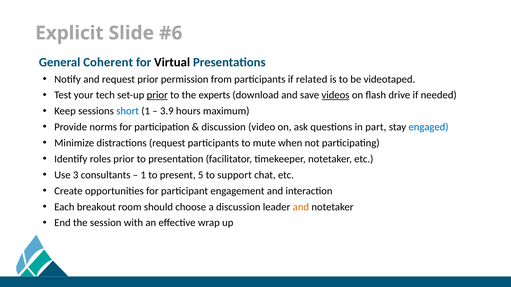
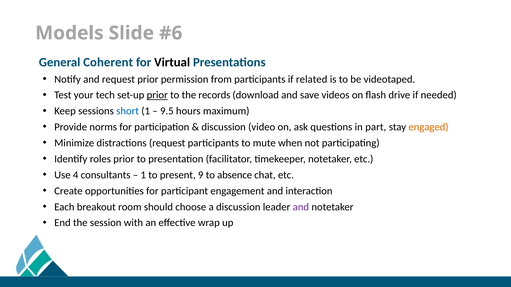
Explicit: Explicit -> Models (69, 33)
experts: experts -> records (214, 95)
videos underline: present -> none (336, 95)
3.9: 3.9 -> 9.5 (167, 111)
engaged colour: blue -> orange (429, 127)
3: 3 -> 4 (76, 175)
5: 5 -> 9 (201, 175)
support: support -> absence (235, 175)
and colour: orange -> purple (301, 207)
